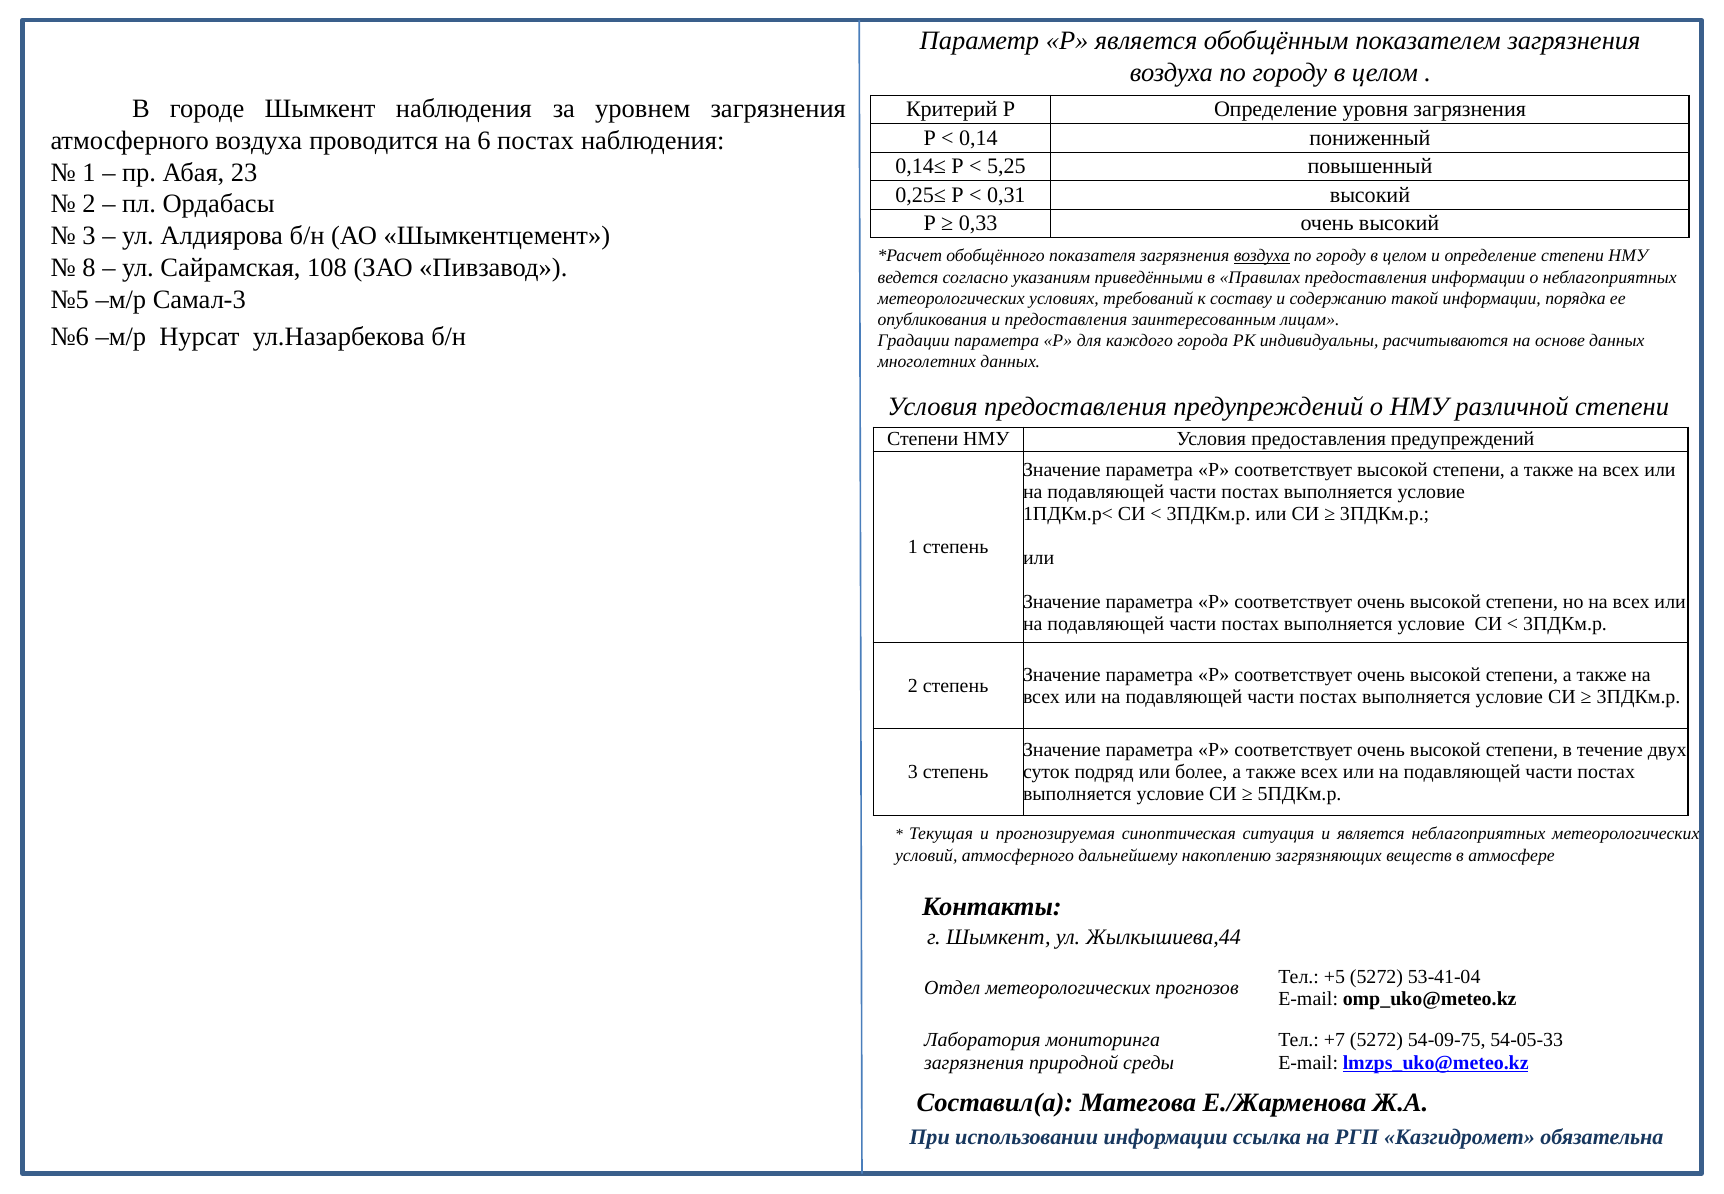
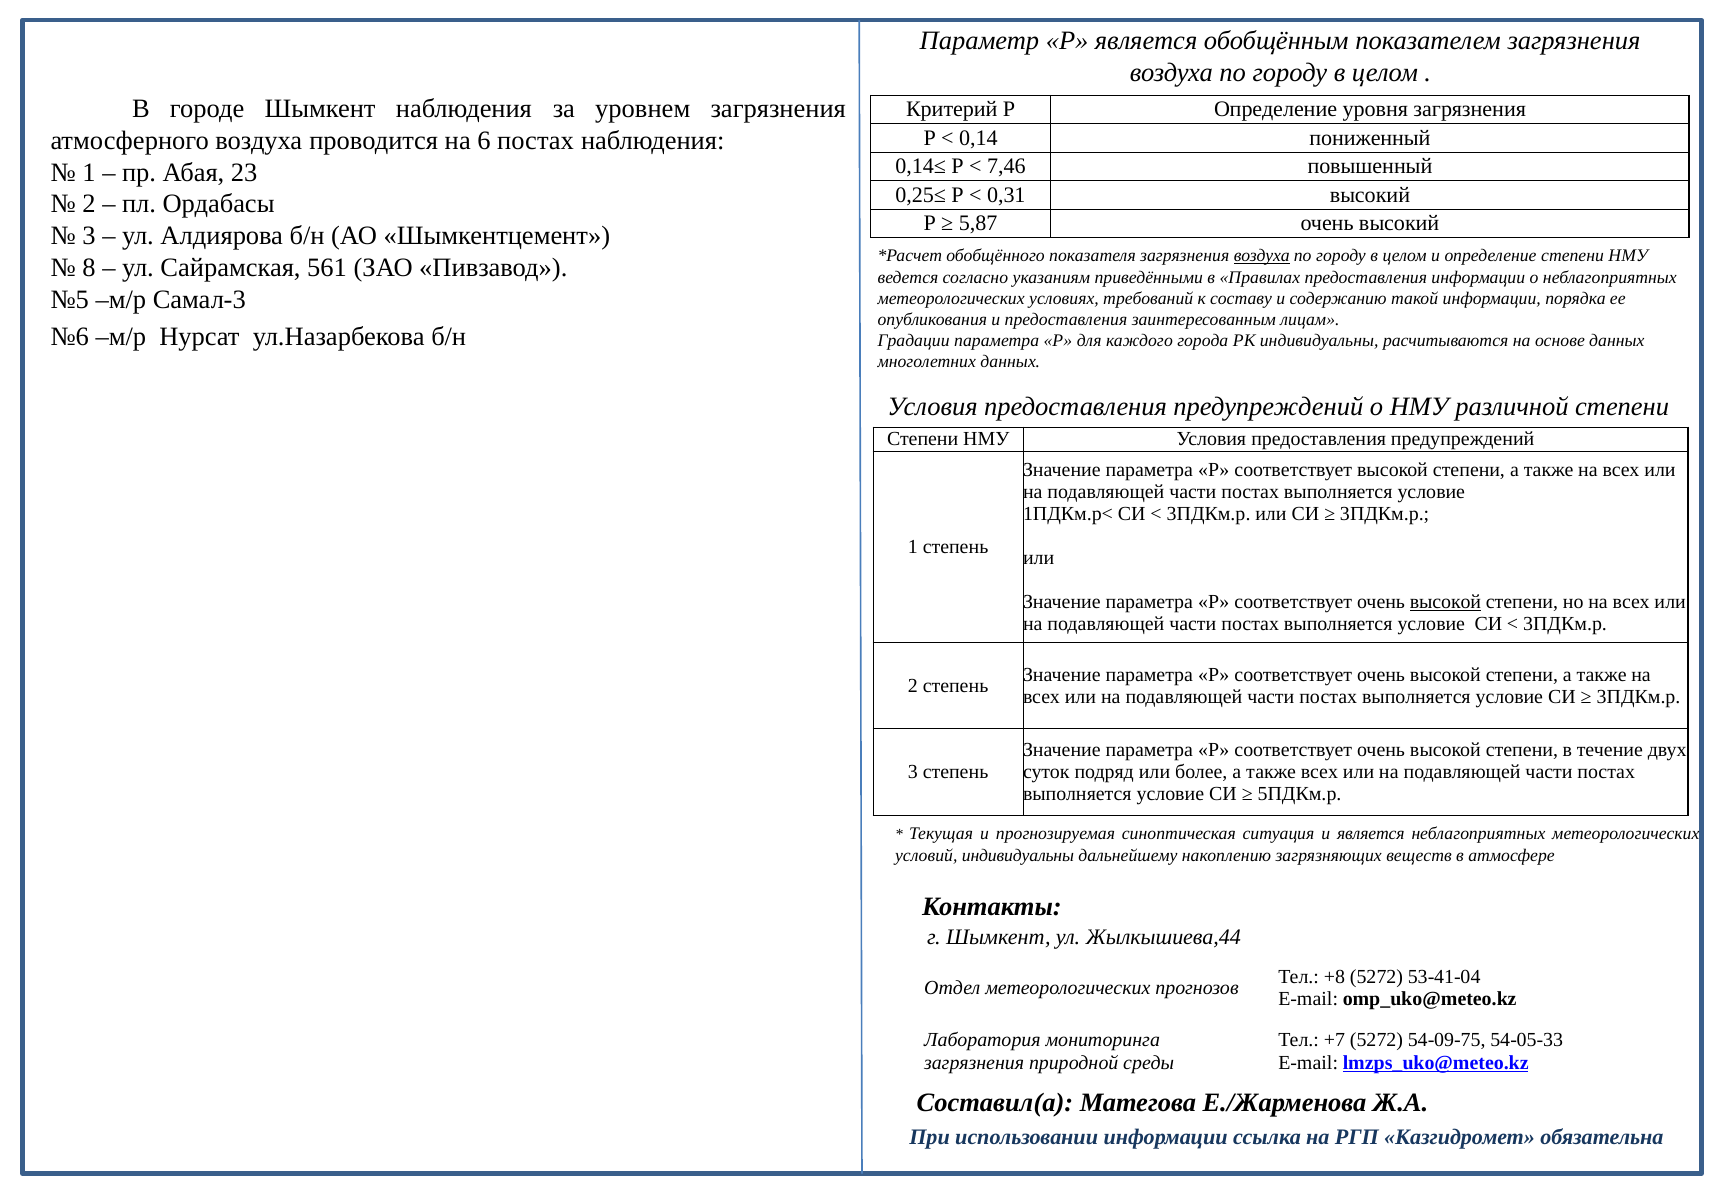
5,25: 5,25 -> 7,46 (1006, 166)
0,33: 0,33 -> 5,87 (978, 223)
108: 108 -> 561 (327, 268)
высокой underline: none -> present (1445, 602)
условий атмосферного: атмосферного -> индивидуальны (1018, 855)
+5: +5 -> +8 (1335, 976)
